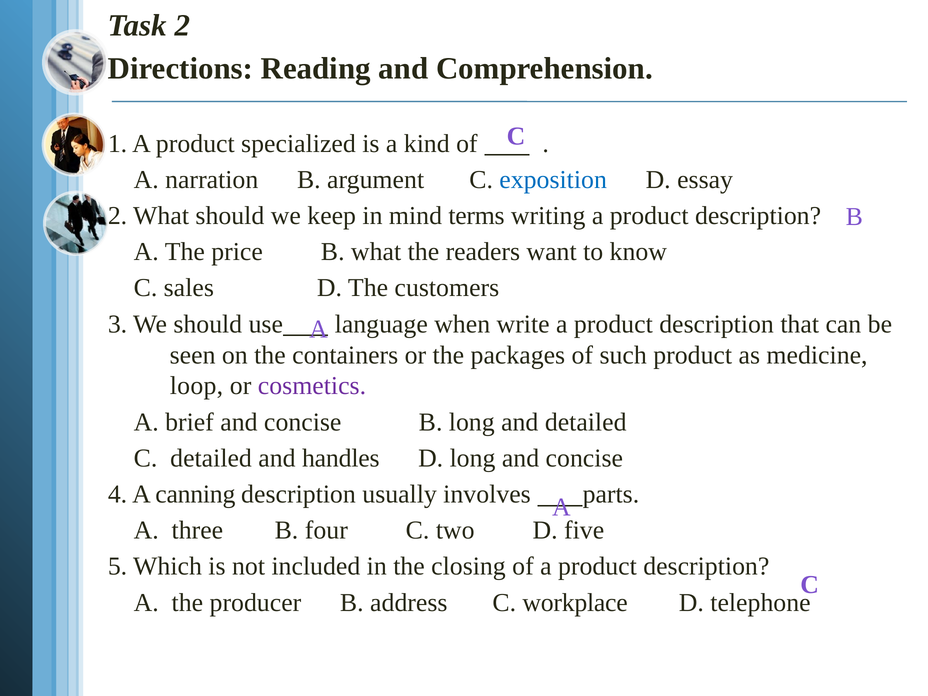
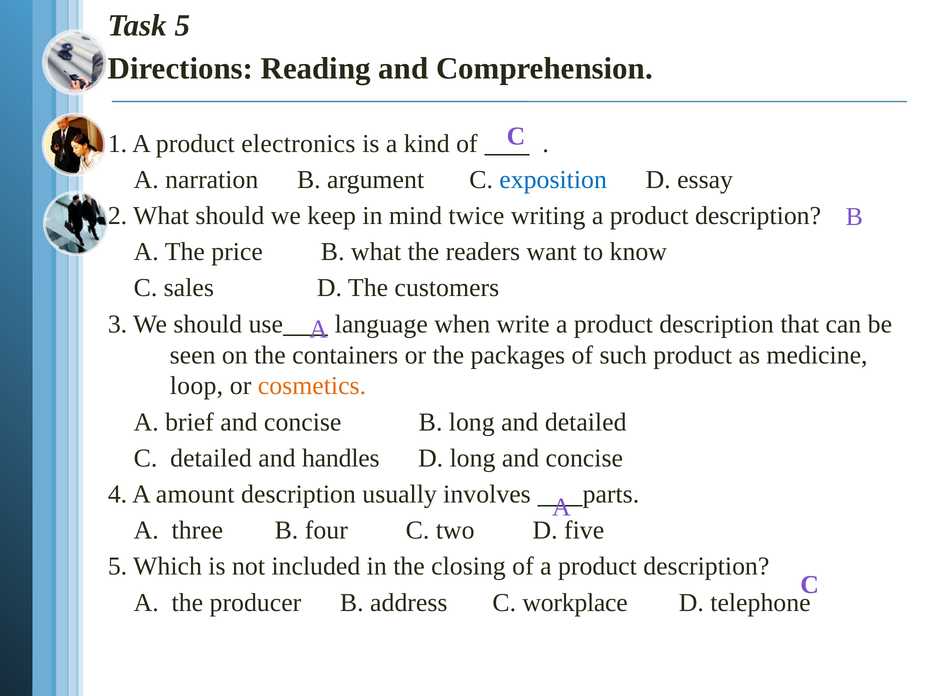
Task 2: 2 -> 5 (182, 25)
specialized: specialized -> electronics (298, 144)
terms: terms -> twice (476, 216)
cosmetics colour: purple -> orange (312, 386)
canning: canning -> amount (195, 494)
